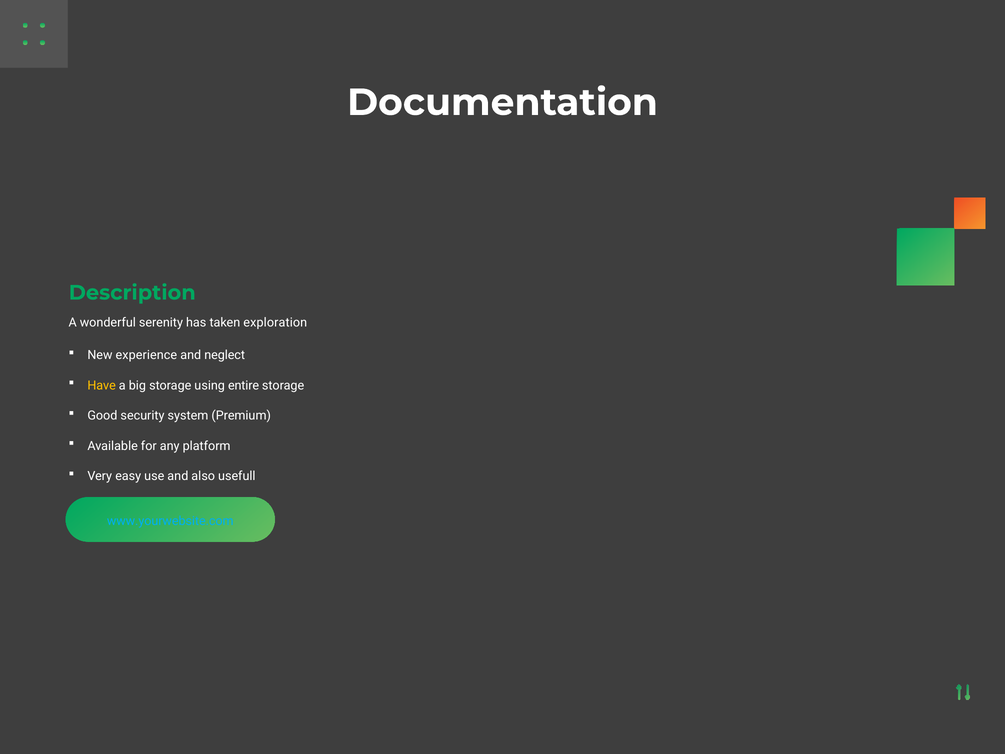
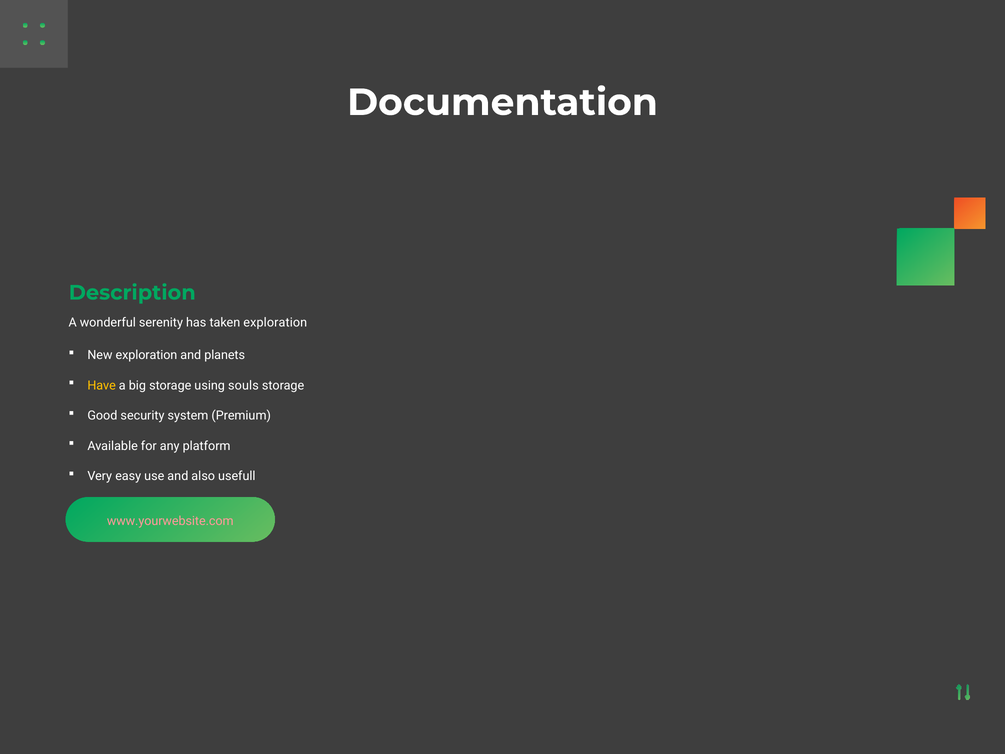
New experience: experience -> exploration (146, 355)
neglect: neglect -> planets (225, 355)
entire: entire -> souls (243, 385)
www.yourwebsite.com colour: light blue -> pink (170, 521)
